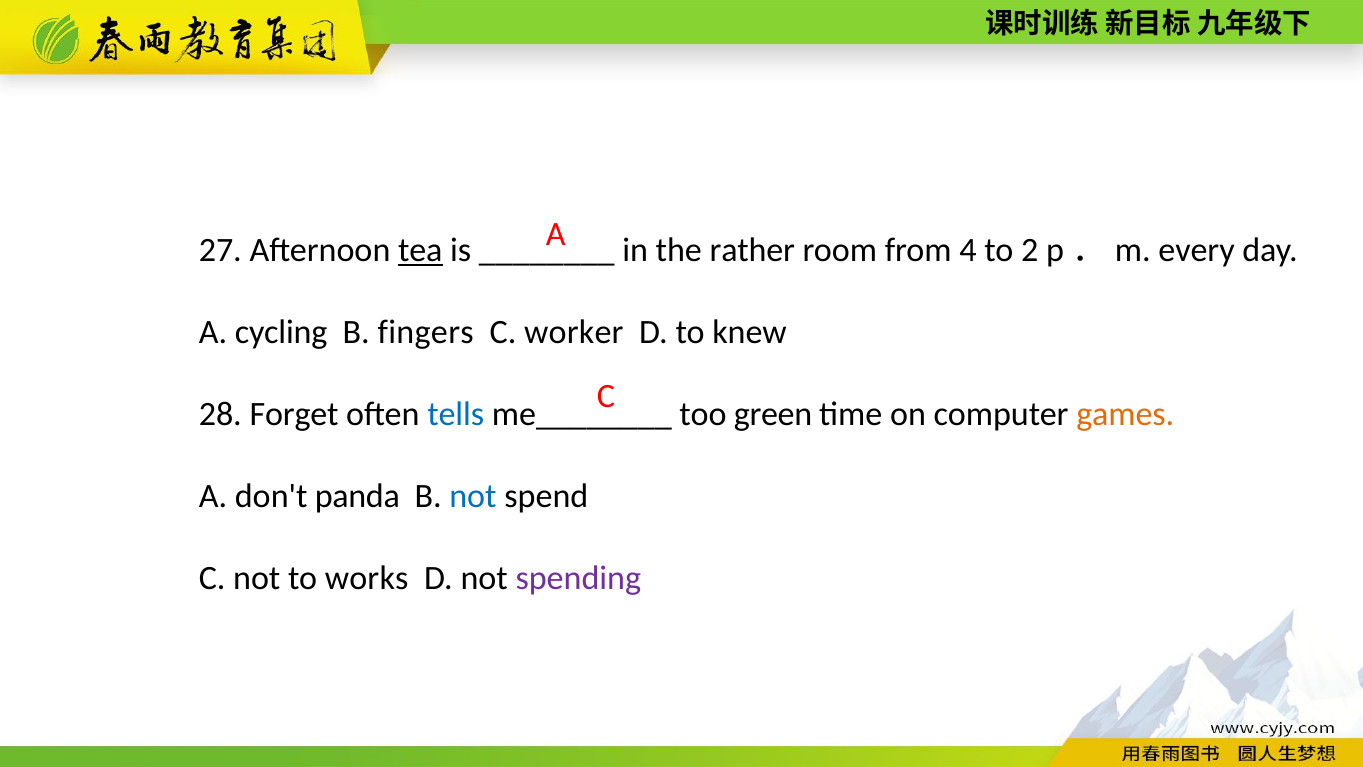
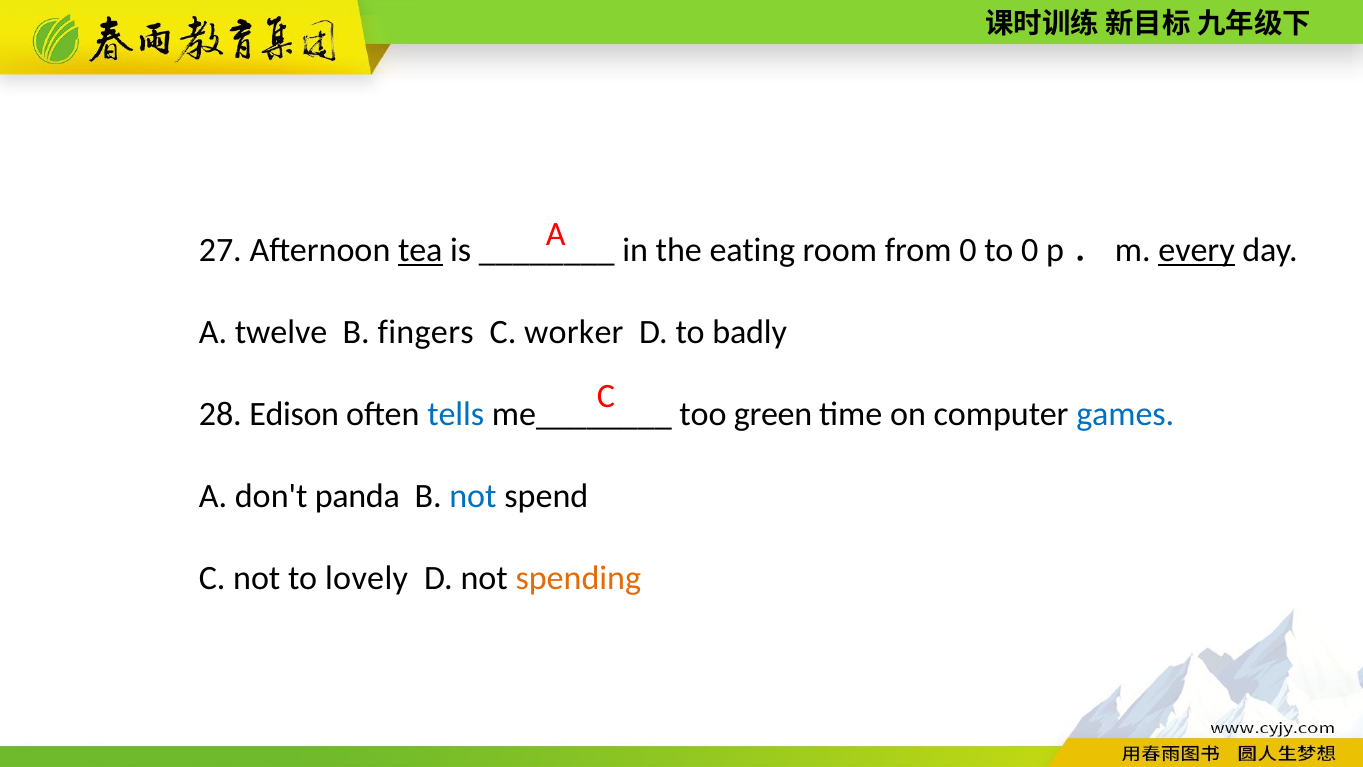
rather: rather -> eating (752, 250)
from 4: 4 -> 0 (968, 250)
to 2: 2 -> 0 (1030, 250)
every underline: none -> present (1197, 250)
cycling: cycling -> twelve (281, 332)
knew: knew -> badly (750, 332)
Forget: Forget -> Edison (294, 414)
games colour: orange -> blue (1125, 414)
works: works -> lovely (367, 578)
spending colour: purple -> orange (578, 578)
